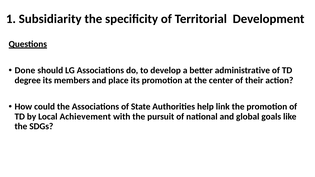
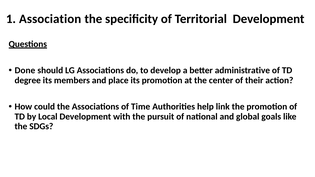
Subsidiarity: Subsidiarity -> Association (50, 19)
State: State -> Time (141, 107)
Local Achievement: Achievement -> Development (85, 117)
